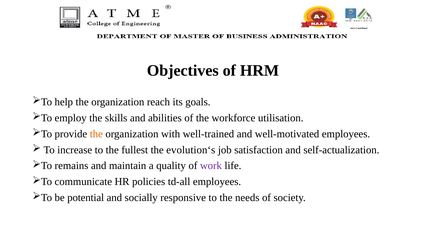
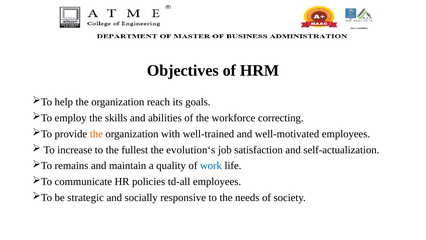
utilisation: utilisation -> correcting (281, 118)
work colour: purple -> blue (211, 166)
potential: potential -> strategic (86, 197)
